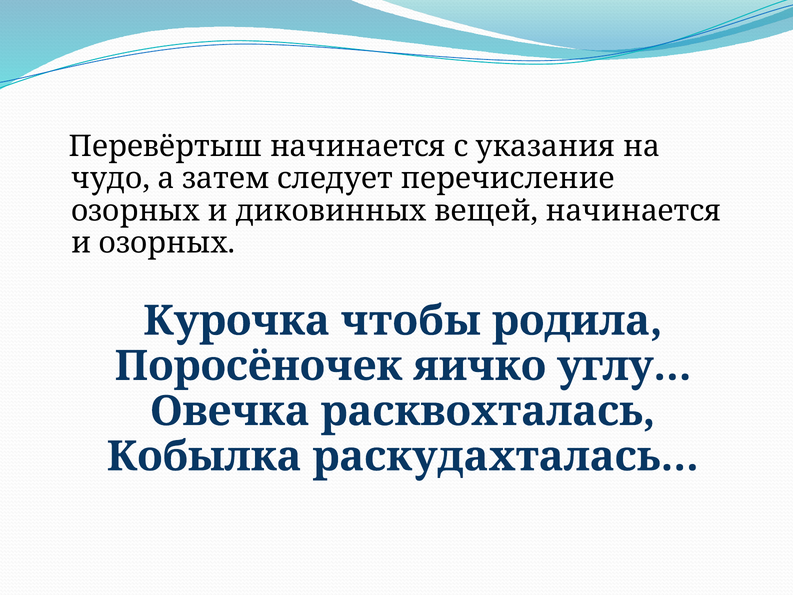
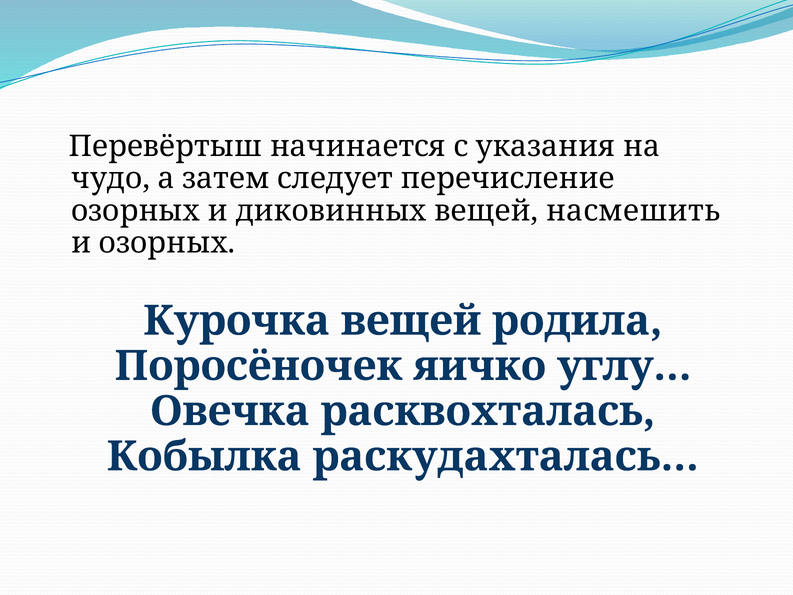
вещей начинается: начинается -> насмешить (633, 211)
Курочка чтобы: чтобы -> вещей (411, 321)
